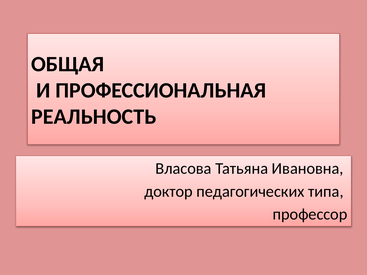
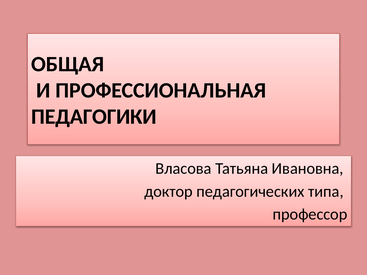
РЕАЛЬНОСТЬ: РЕАЛЬНОСТЬ -> ПЕДАГОГИКИ (94, 117)
